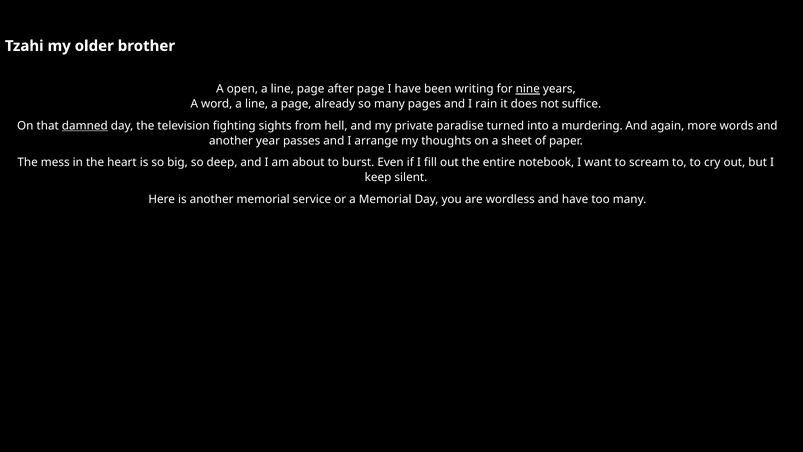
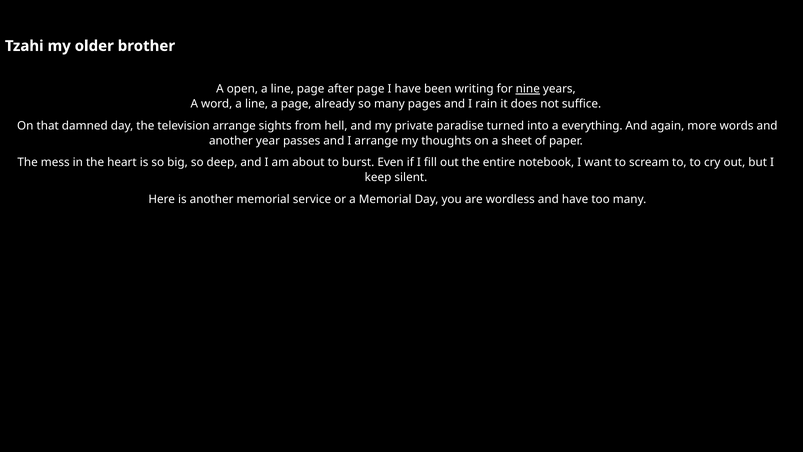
damned underline: present -> none (85, 126)
television fighting: fighting -> arrange (234, 126)
murdering: murdering -> everything (592, 126)
